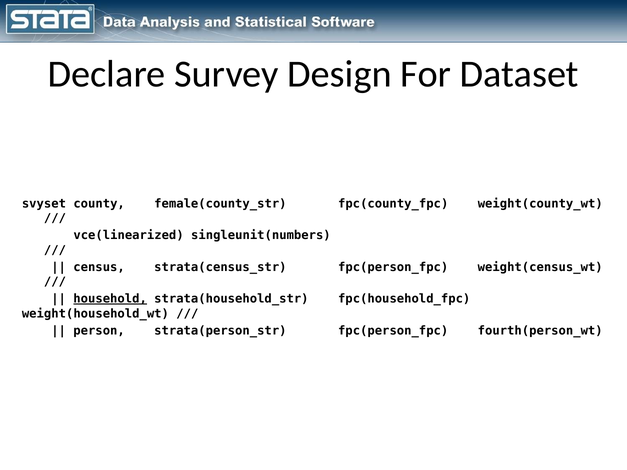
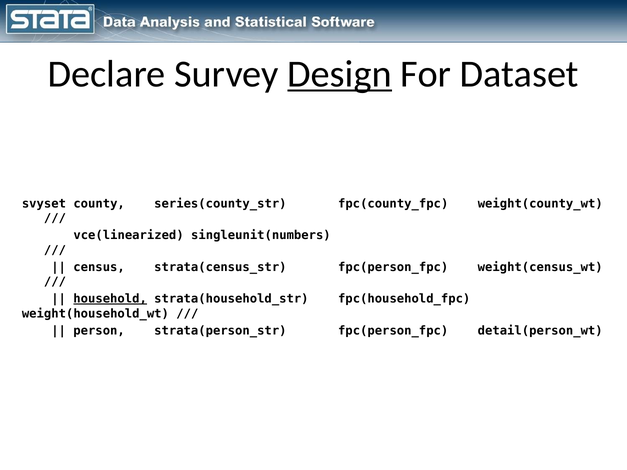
Design underline: none -> present (340, 74)
female(county_str: female(county_str -> series(county_str (220, 204)
fourth(person_wt: fourth(person_wt -> detail(person_wt (540, 331)
